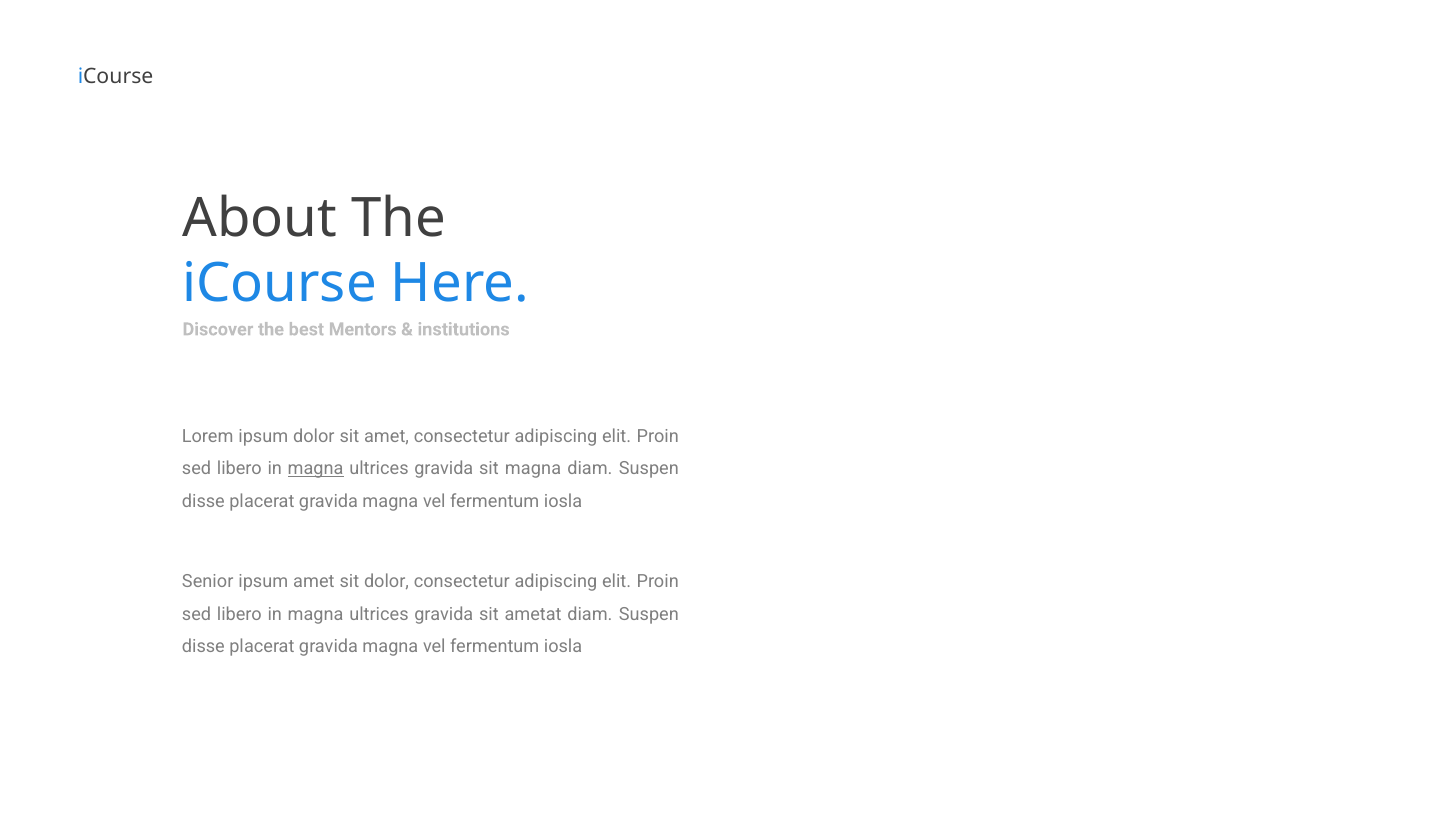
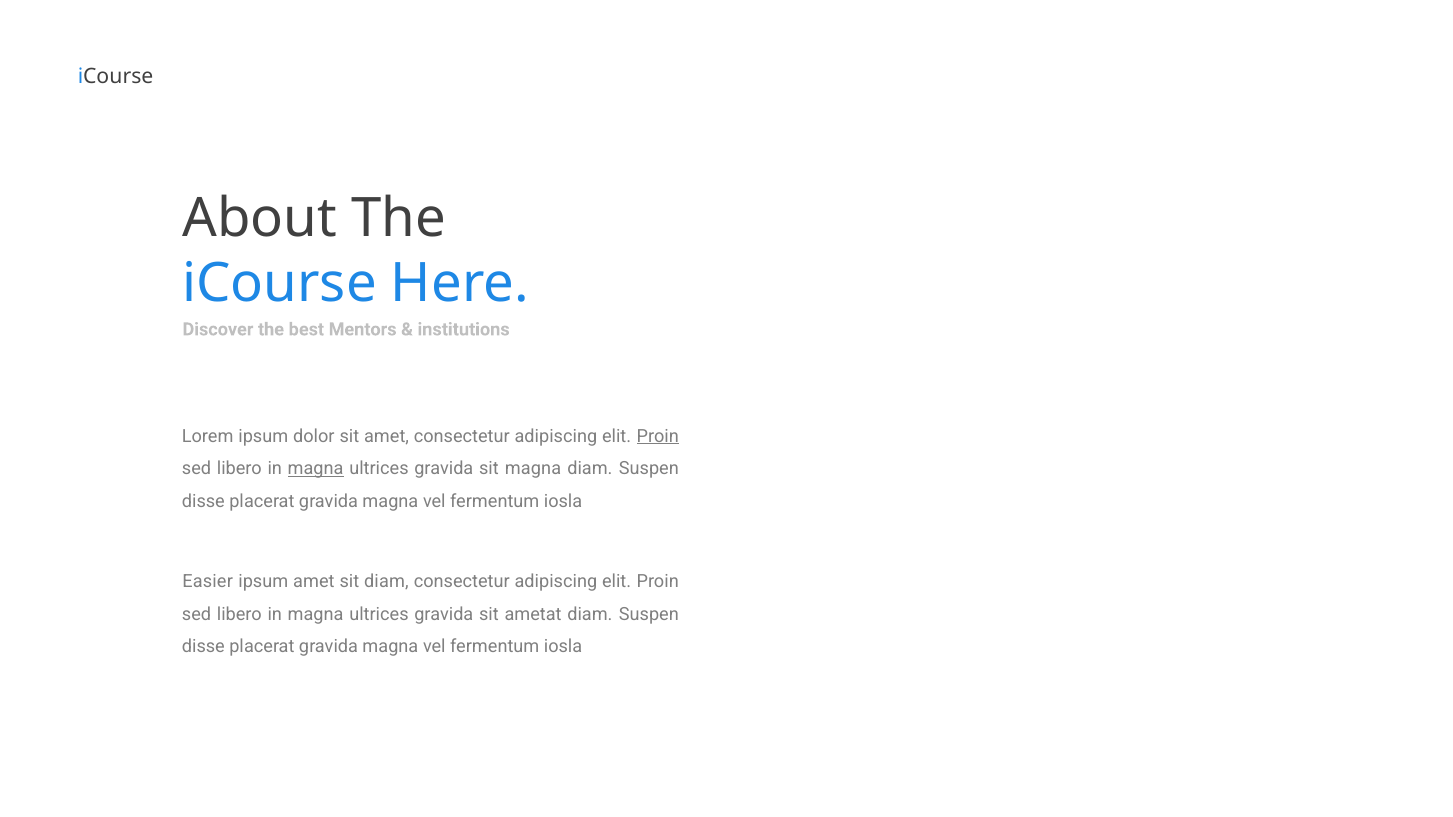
Proin underline: none -> present (658, 436)
Senior: Senior -> Easier (208, 582)
sit dolor: dolor -> diam (386, 582)
